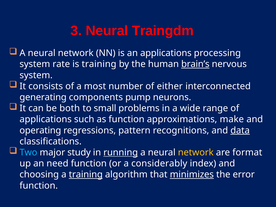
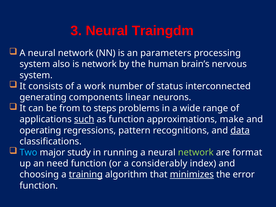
an applications: applications -> parameters (166, 53)
rate: rate -> also (61, 64)
is training: training -> network (99, 64)
brain’s underline: present -> none (195, 64)
most: most -> work (95, 86)
either: either -> status (170, 86)
pump: pump -> linear (138, 97)
both: both -> from (70, 108)
small: small -> steps (105, 108)
such underline: none -> present (84, 119)
running underline: present -> none (121, 152)
network colour: yellow -> light green (196, 152)
